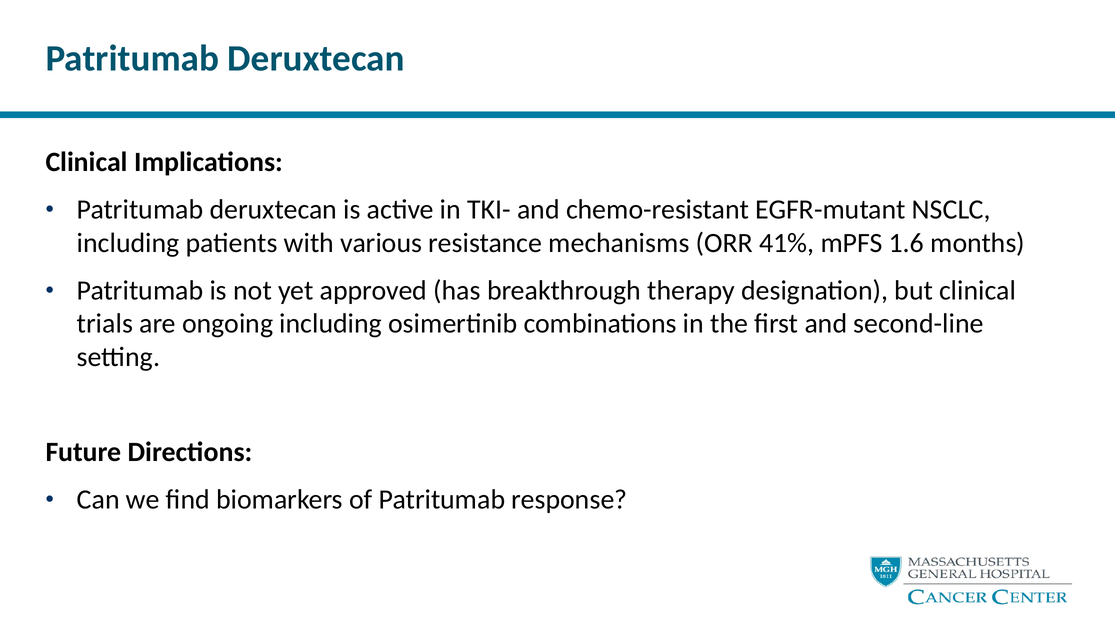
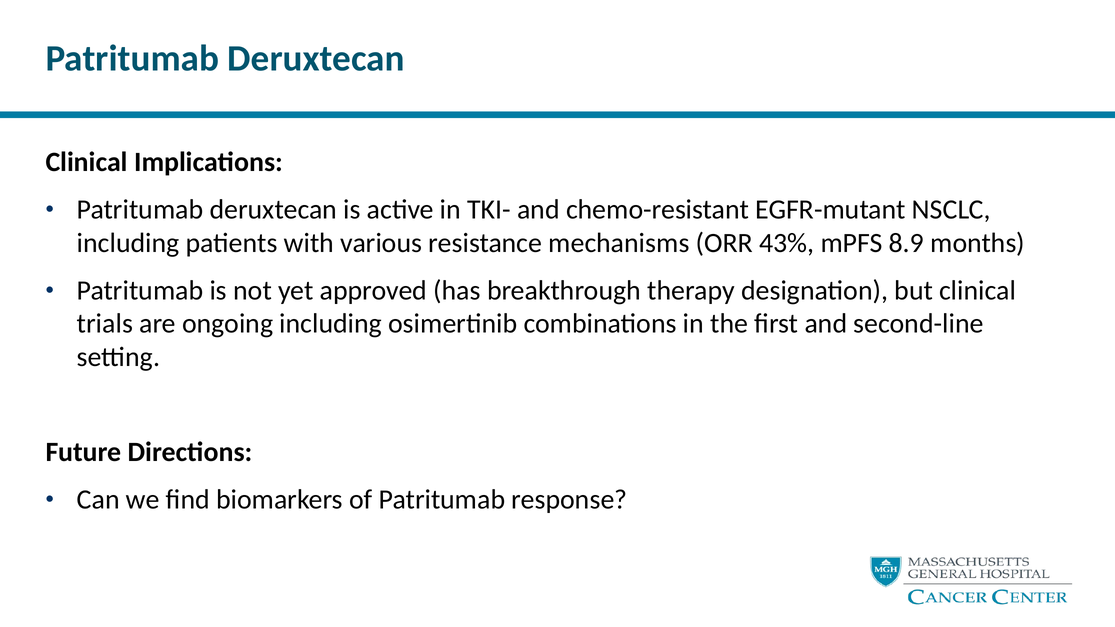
41%: 41% -> 43% (787, 243)
1.6: 1.6 -> 8.9 (906, 243)
